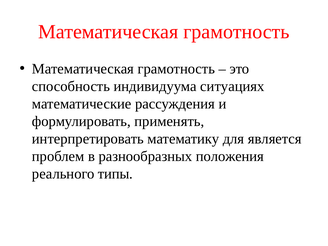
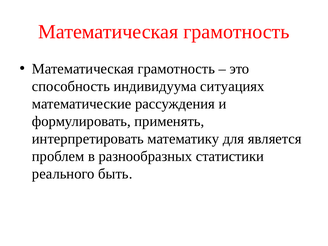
положения: положения -> статистики (230, 156)
типы: типы -> быть (115, 174)
